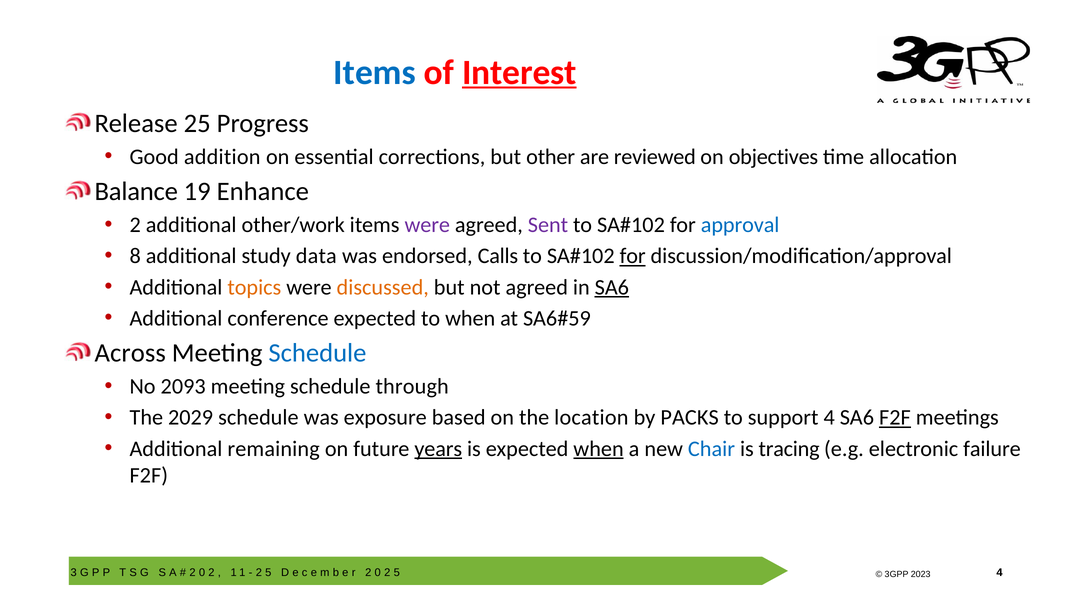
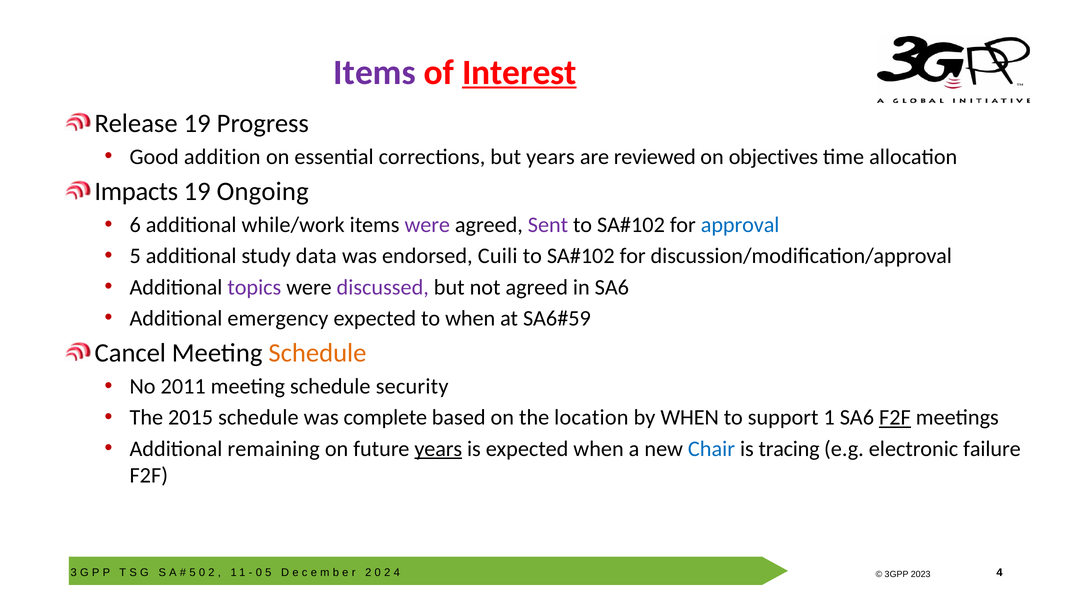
Items colour: blue -> purple (375, 72)
Release 25: 25 -> 19 (197, 123)
but other: other -> years (551, 157)
Balance: Balance -> Impacts (136, 192)
Enhance: Enhance -> Ongoing (263, 192)
2: 2 -> 6 (135, 225)
other/work: other/work -> while/work (293, 225)
8: 8 -> 5 (135, 256)
Calls: Calls -> Cuili (498, 256)
for underline: present -> none (633, 256)
topics colour: orange -> purple (254, 287)
discussed colour: orange -> purple (383, 287)
SA6 underline: present -> none (612, 287)
conference: conference -> emergency (278, 319)
Across: Across -> Cancel (130, 354)
Schedule colour: blue -> orange (317, 354)
2093: 2093 -> 2011 (183, 387)
through: through -> security (412, 387)
2029: 2029 -> 2015 (191, 418)
exposure: exposure -> complete (385, 418)
by PACKS: PACKS -> WHEN (690, 418)
support 4: 4 -> 1 (829, 418)
when underline: present -> none (599, 449)
2: 2 -> 5 (193, 573)
2: 2 -> 0 (259, 573)
5: 5 -> 4 (397, 573)
